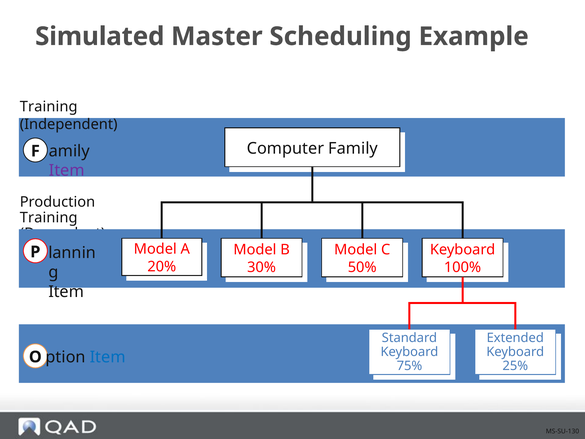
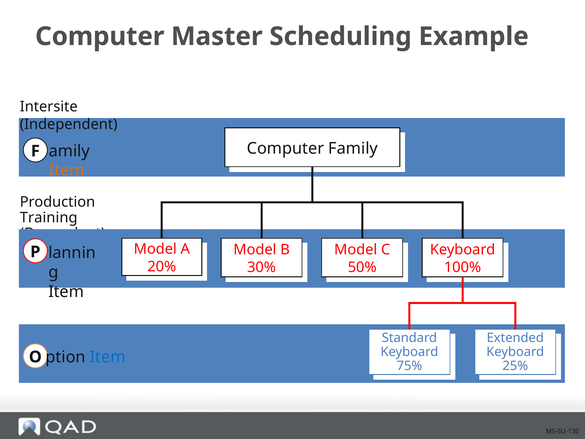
Simulated: Simulated -> Computer (100, 36)
Training: Training -> Intersite (49, 107)
Item colour: purple -> orange (67, 171)
